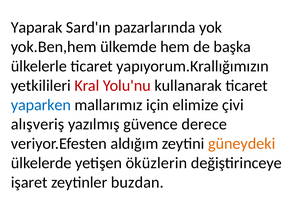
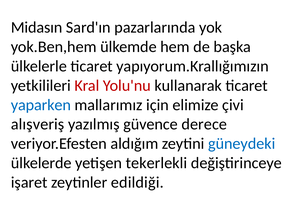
Yaparak: Yaparak -> Midasın (37, 27)
güneydeki colour: orange -> blue (242, 144)
öküzlerin: öküzlerin -> tekerlekli (156, 163)
buzdan: buzdan -> edildiği (137, 183)
